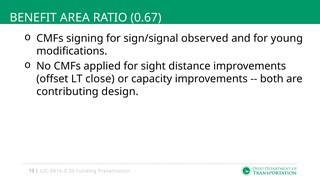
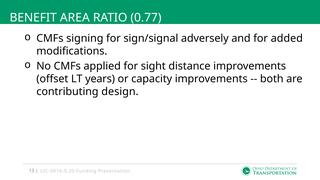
0.67: 0.67 -> 0.77 (146, 18)
observed: observed -> adversely (205, 38)
young: young -> added (287, 38)
close: close -> years (100, 79)
